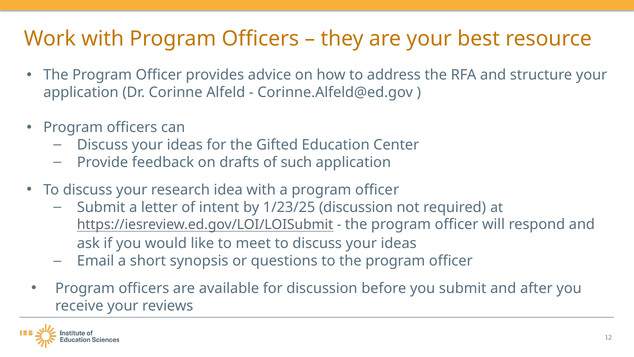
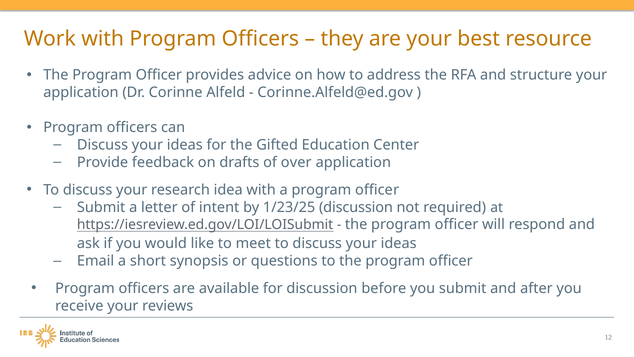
such: such -> over (296, 162)
